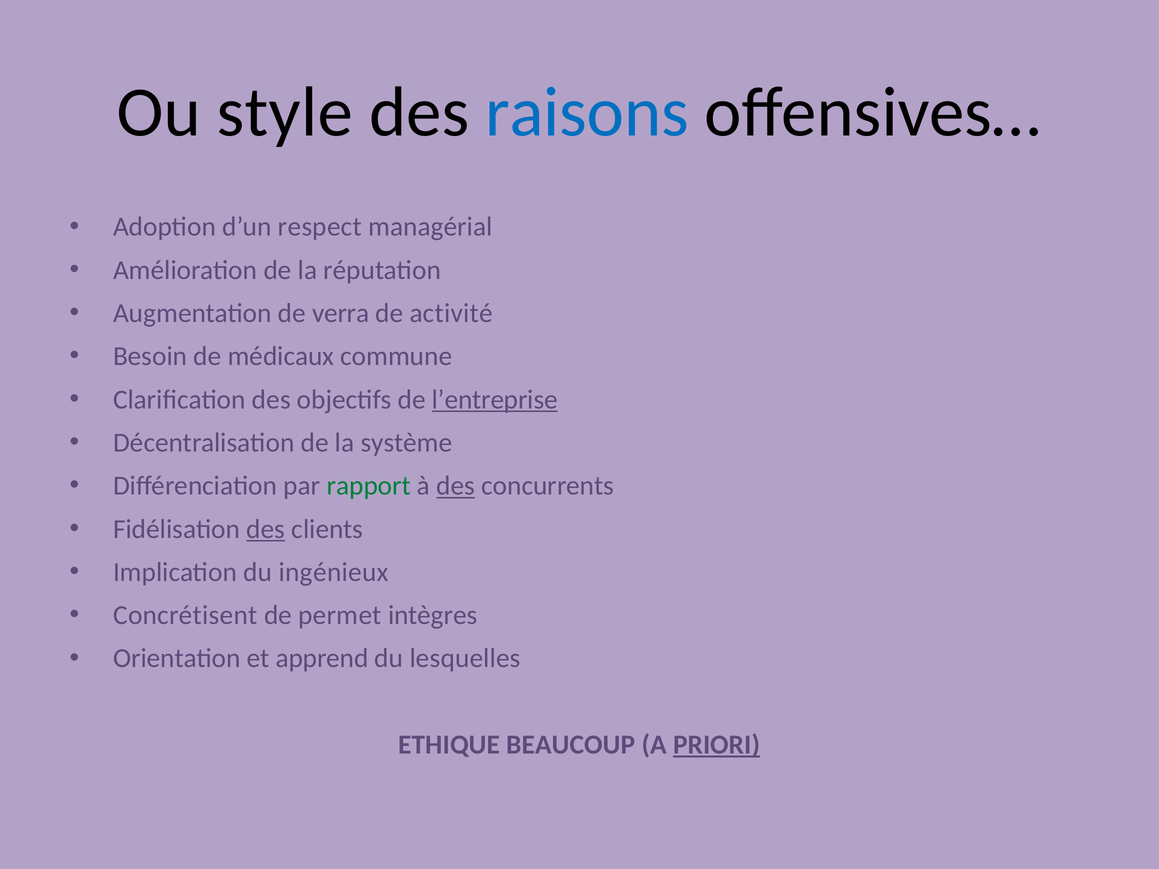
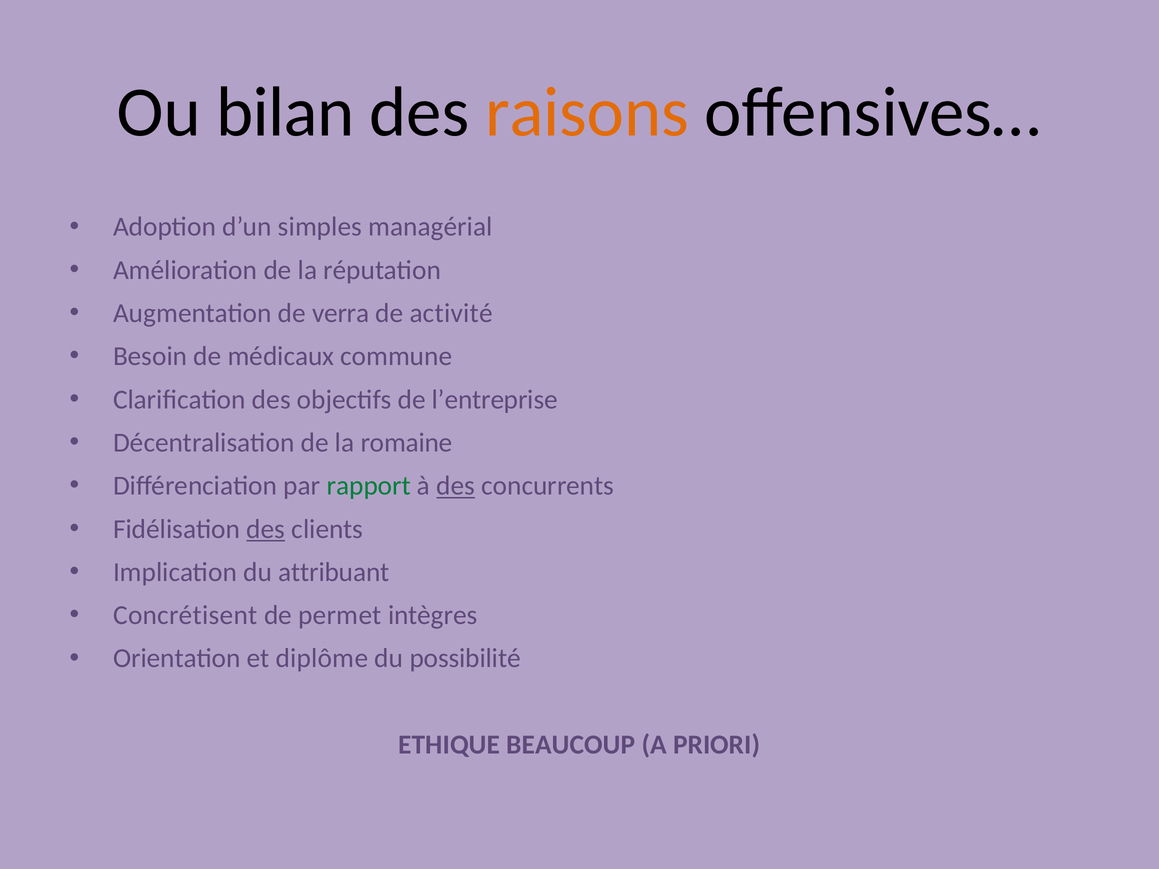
style: style -> bilan (285, 112)
raisons colour: blue -> orange (587, 112)
respect: respect -> simples (320, 227)
l’entreprise underline: present -> none (495, 400)
système: système -> romaine (407, 443)
ingénieux: ingénieux -> attribuant (334, 572)
apprend: apprend -> diplôme (322, 659)
lesquelles: lesquelles -> possibilité (465, 659)
PRIORI underline: present -> none (717, 745)
